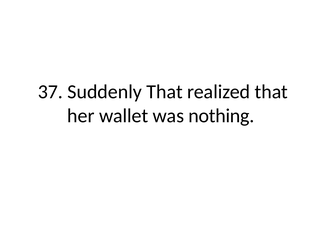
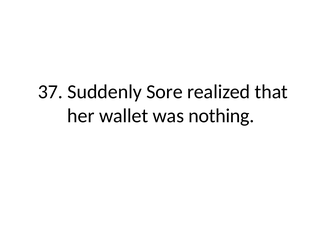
Suddenly That: That -> Sore (165, 92)
